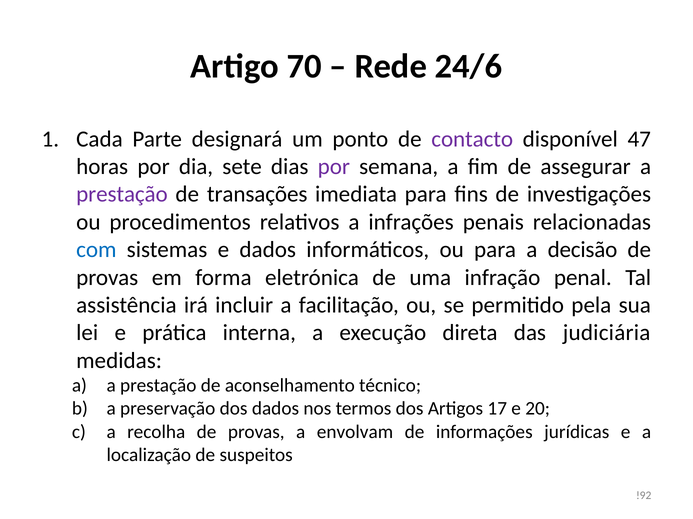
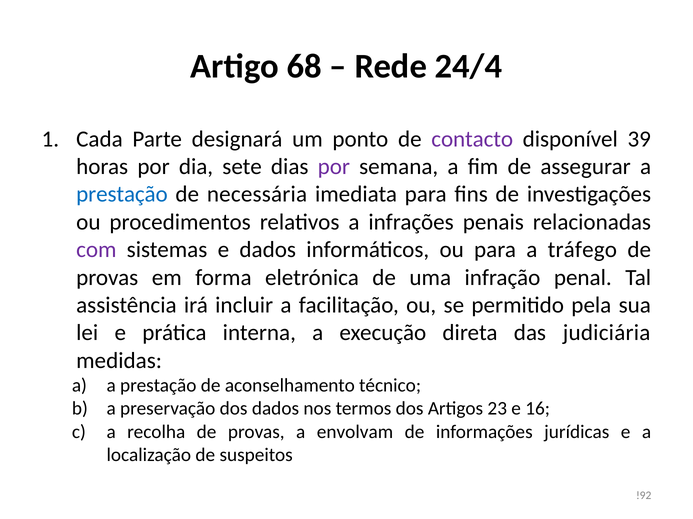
70: 70 -> 68 (304, 67)
24/6: 24/6 -> 24/4 (469, 67)
47: 47 -> 39 (639, 139)
prestação colour: purple -> blue (122, 195)
transações: transações -> necessária (257, 195)
com colour: blue -> purple (96, 250)
decisão: decisão -> tráfego (582, 250)
17: 17 -> 23 (497, 409)
20: 20 -> 16 (538, 409)
